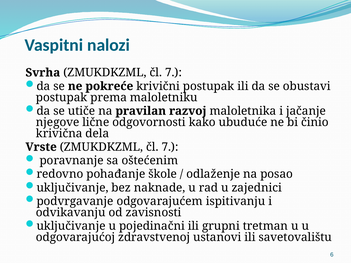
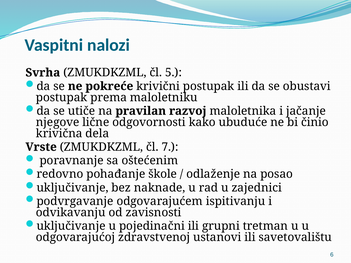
Svrha ZMUKDKZML čl 7: 7 -> 5 (173, 73)
